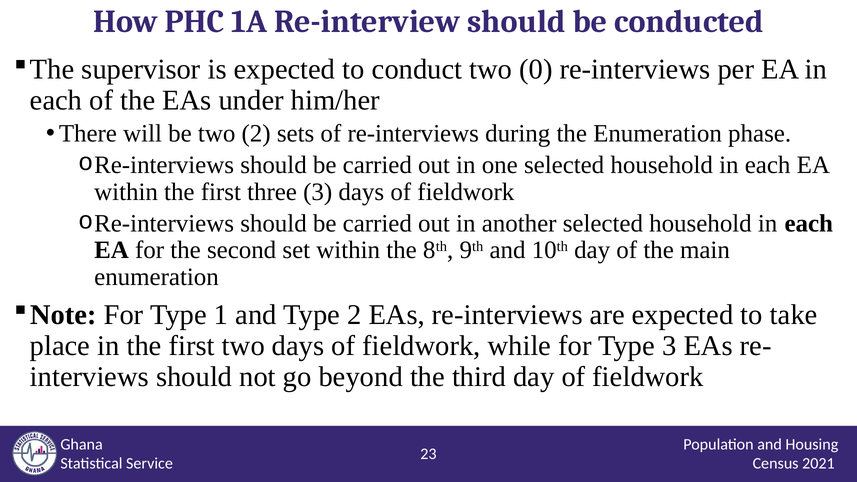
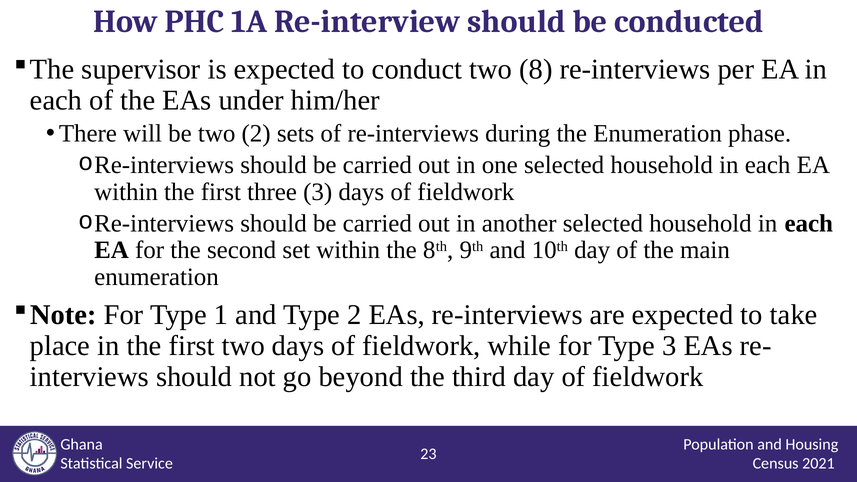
0: 0 -> 8 (536, 69)
